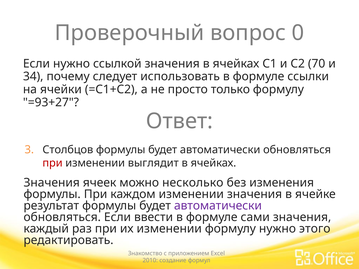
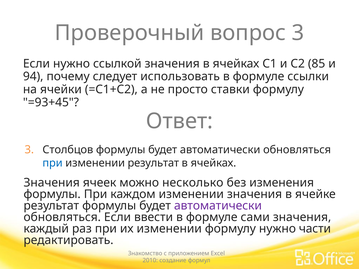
вопрос 0: 0 -> 3 (298, 33)
70: 70 -> 85 (317, 64)
34: 34 -> 94 (33, 77)
только: только -> ставки (230, 90)
=93+27: =93+27 -> =93+45 (51, 102)
при colour: red -> blue (53, 163)
изменении выглядит: выглядит -> результат (153, 163)
этого: этого -> части (315, 229)
